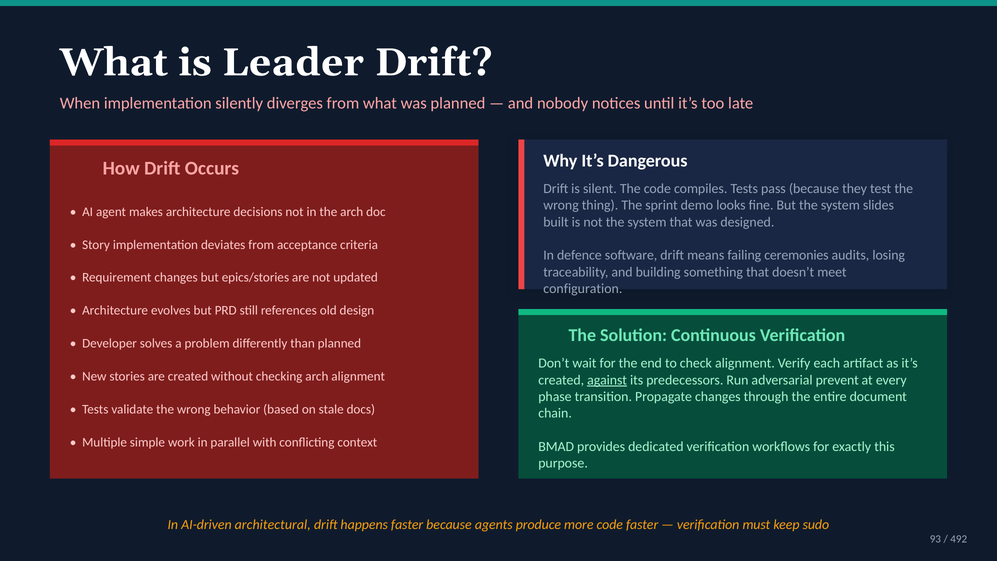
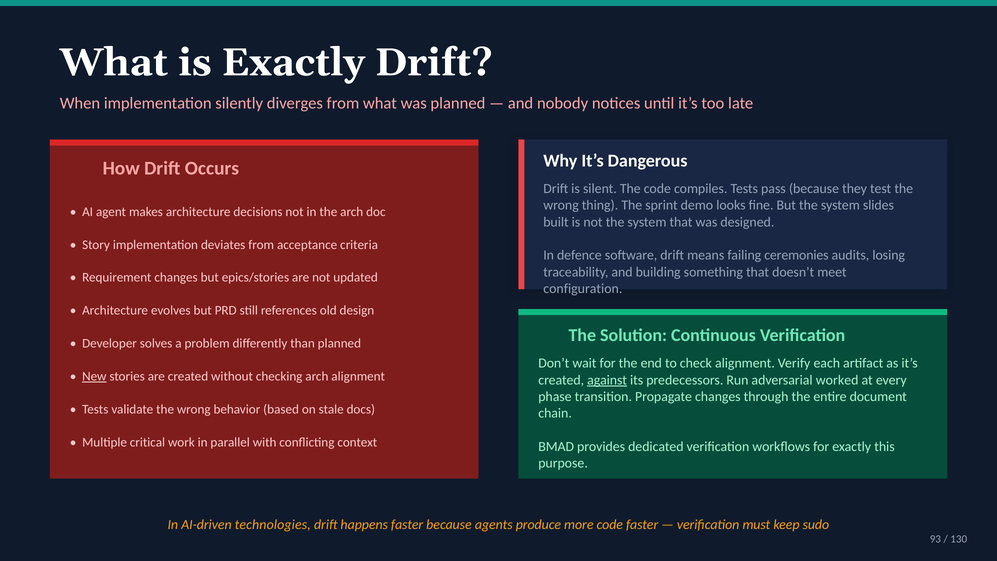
is Leader: Leader -> Exactly (293, 62)
New underline: none -> present (94, 376)
prevent: prevent -> worked (837, 380)
simple: simple -> critical (147, 442)
architectural: architectural -> technologies (273, 524)
492: 492 -> 130 (959, 539)
